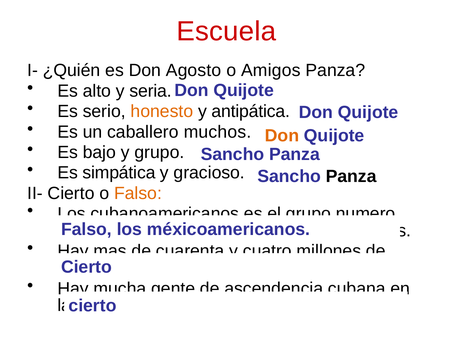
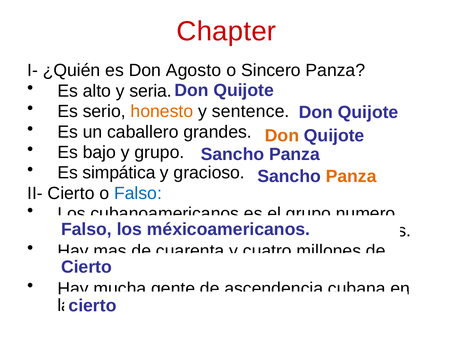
Escuela: Escuela -> Chapter (226, 31)
Amigos: Amigos -> Sincero (271, 70)
antipática: antipática -> sentence (251, 111)
muchos: muchos -> grandes (218, 132)
Panza colour: black -> orange (351, 176)
Falso colour: orange -> blue (138, 193)
